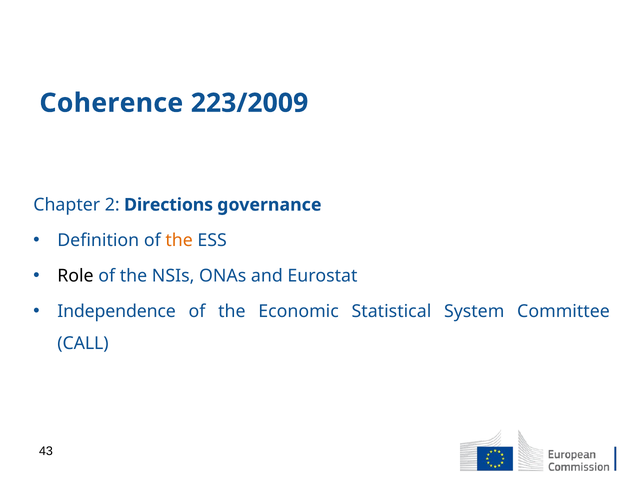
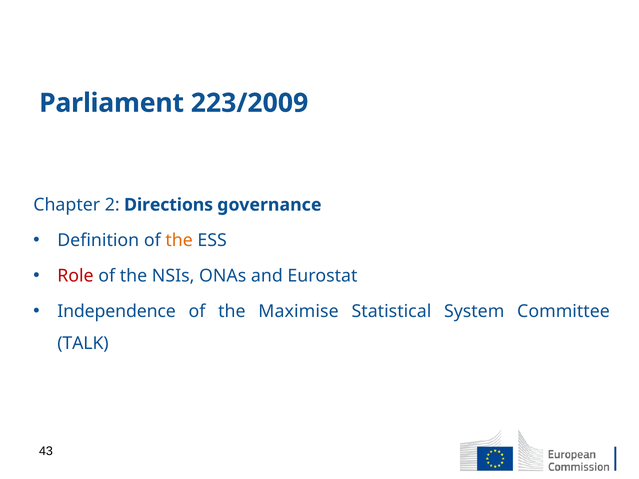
Coherence: Coherence -> Parliament (112, 103)
Role colour: black -> red (75, 276)
Economic: Economic -> Maximise (299, 311)
CALL: CALL -> TALK (83, 343)
